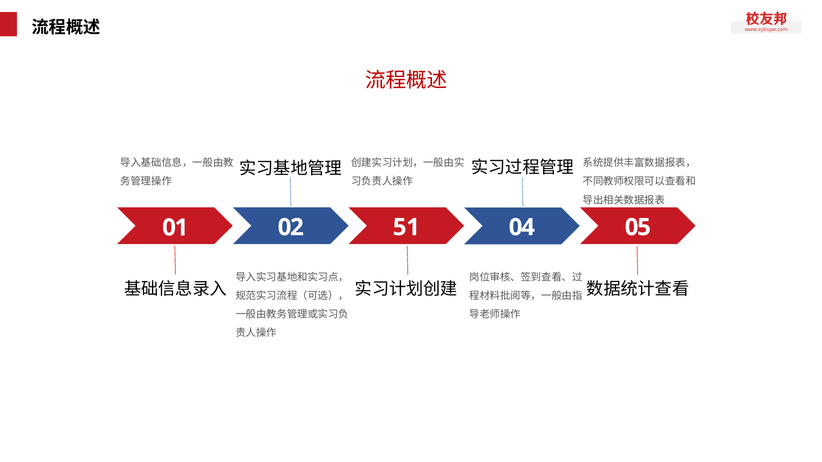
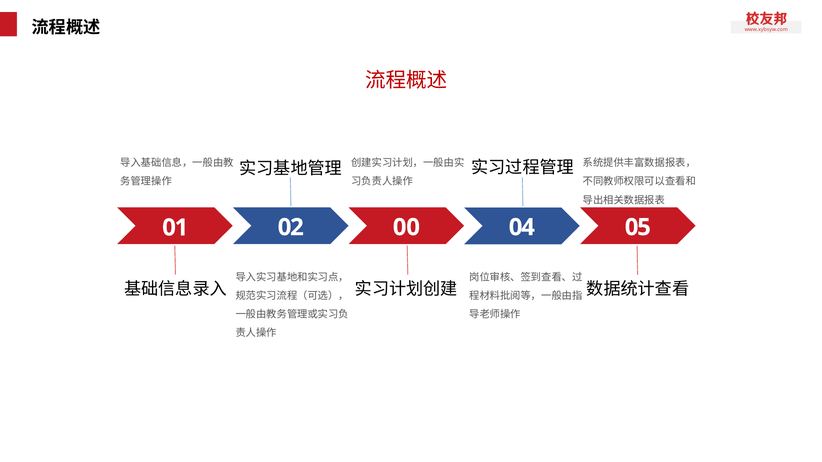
51: 51 -> 00 (406, 227)
